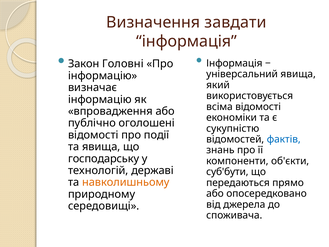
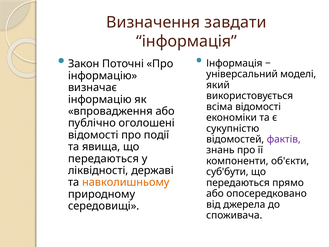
Головні: Головні -> Поточні (123, 64)
універсальний явища: явища -> моделі (298, 74)
фактів colour: blue -> purple (284, 139)
господарську: господарську -> передаються (104, 159)
технологій: технологій -> ліквідності (98, 170)
